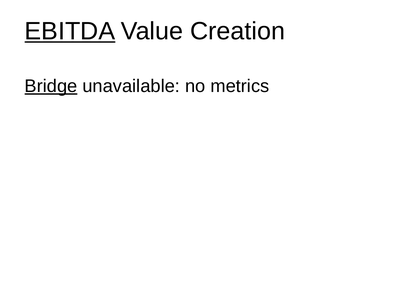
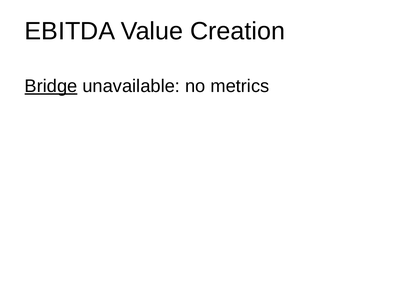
EBITDA underline: present -> none (70, 31)
